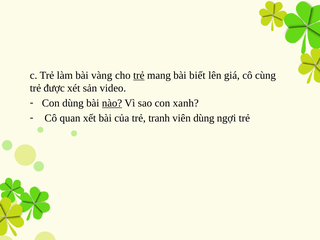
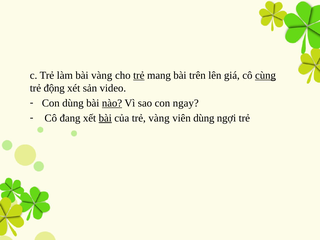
biết: biết -> trên (197, 75)
cùng underline: none -> present (265, 75)
được: được -> động (54, 88)
xanh: xanh -> ngay (186, 103)
quan: quan -> đang (70, 118)
bài underline: none -> present (105, 118)
trẻ tranh: tranh -> vàng (159, 118)
